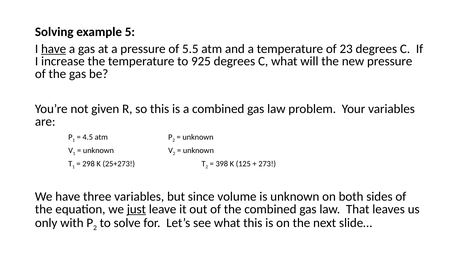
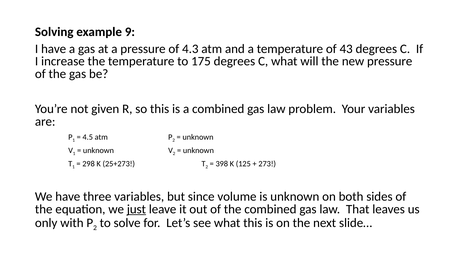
5: 5 -> 9 (130, 32)
have underline: present -> none (54, 49)
5.5: 5.5 -> 4.3 (190, 49)
23: 23 -> 43 (346, 49)
925: 925 -> 175 (201, 61)
